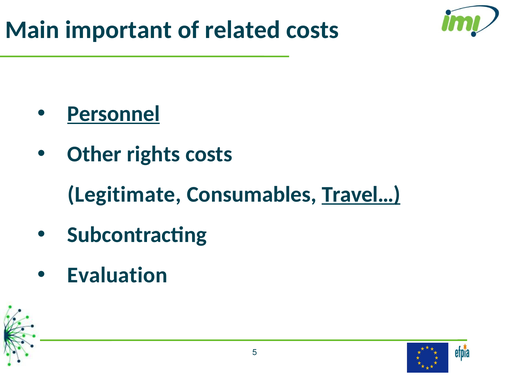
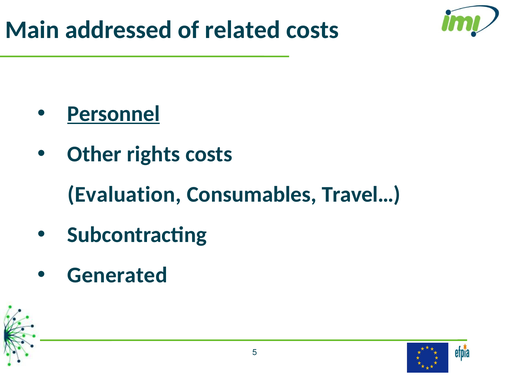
important: important -> addressed (119, 30)
Legitimate: Legitimate -> Evaluation (124, 195)
Travel… underline: present -> none (361, 195)
Evaluation: Evaluation -> Generated (117, 276)
